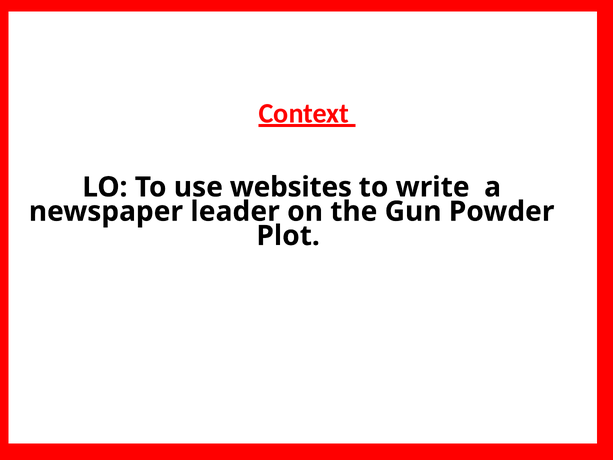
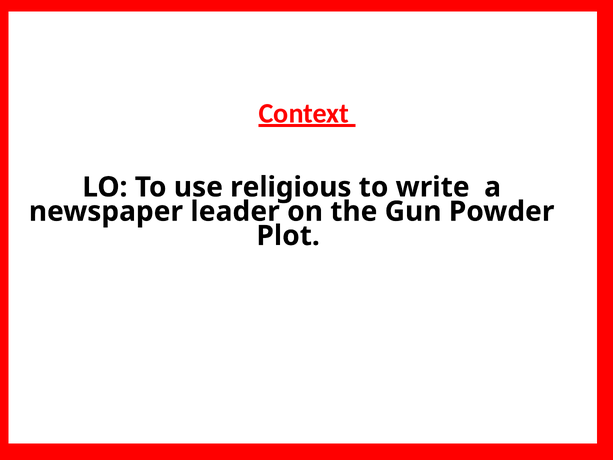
websites: websites -> religious (291, 187)
